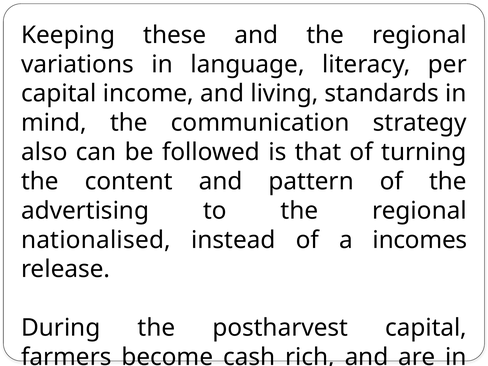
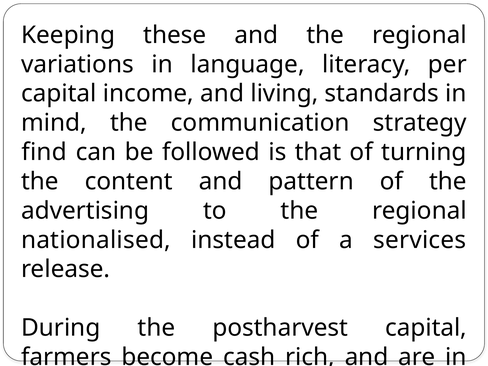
also: also -> find (44, 152)
incomes: incomes -> services (420, 240)
